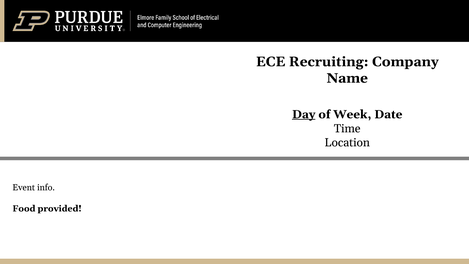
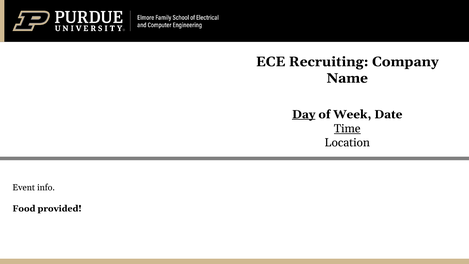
Time underline: none -> present (347, 128)
